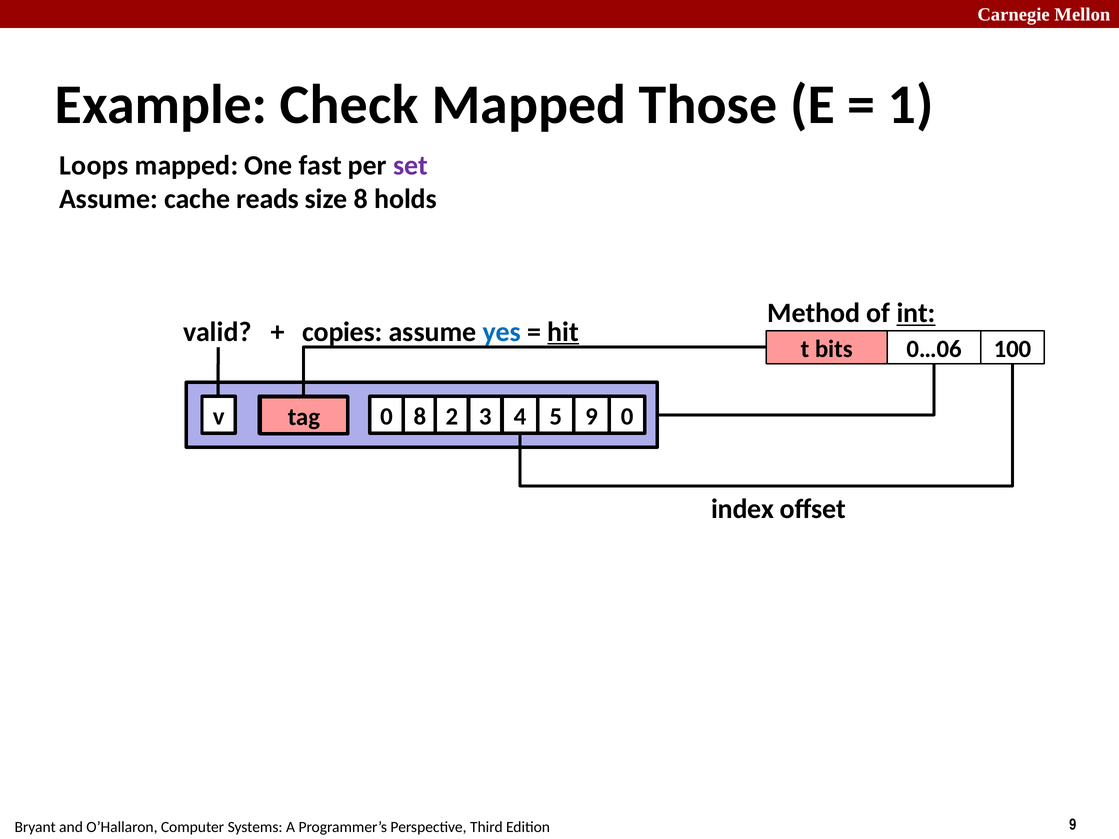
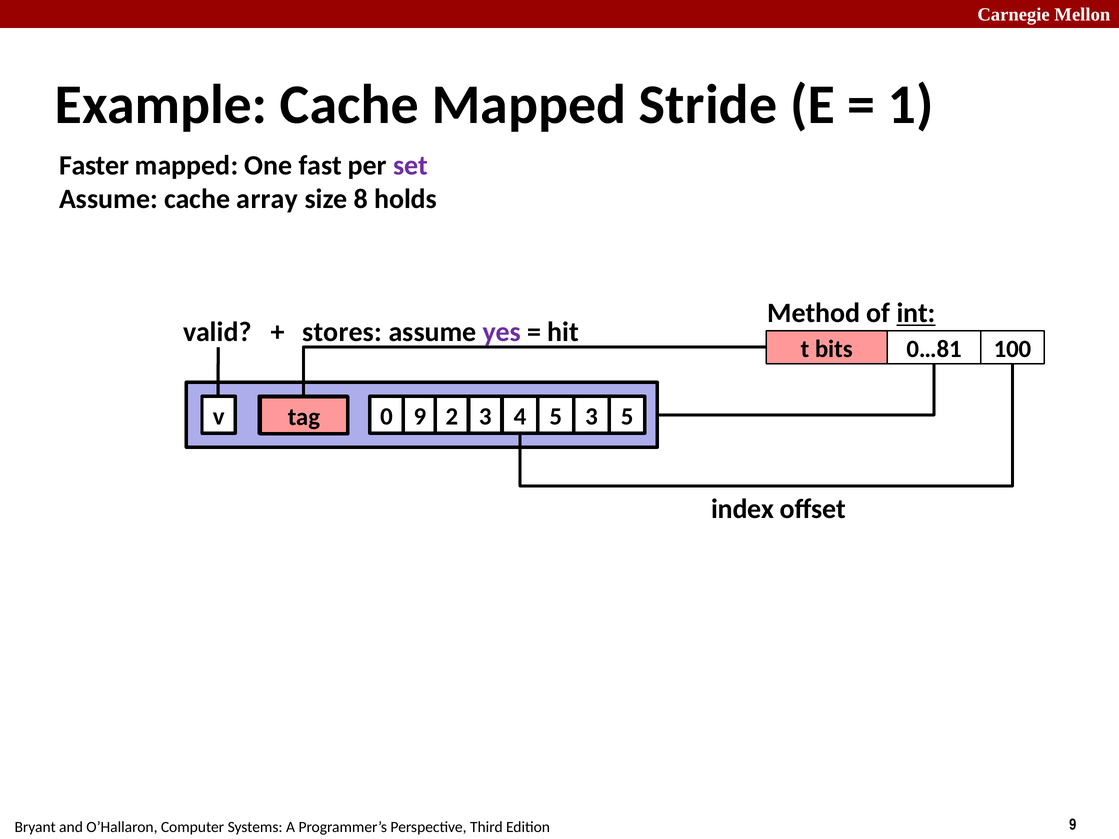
Example Check: Check -> Cache (349, 105)
Those: Those -> Stride (708, 105)
Loops: Loops -> Faster (94, 165)
reads: reads -> array (267, 199)
copies: copies -> stores (342, 332)
yes colour: blue -> purple (502, 332)
hit underline: present -> none (563, 332)
0…06: 0…06 -> 0…81 (934, 349)
0 8: 8 -> 9 (420, 417)
3 9: 9 -> 3 (591, 417)
2 0: 0 -> 5 (627, 417)
